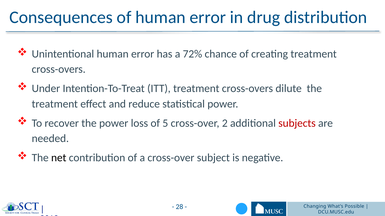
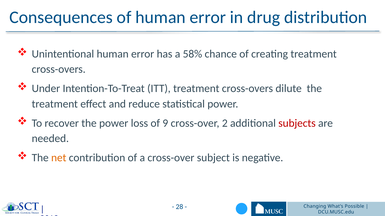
72%: 72% -> 58% (192, 54)
5: 5 -> 9 (165, 123)
net colour: black -> orange (59, 158)
